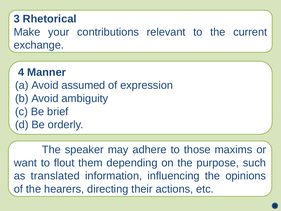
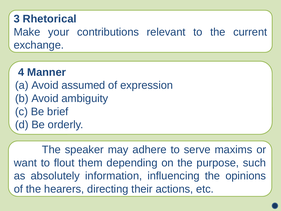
those: those -> serve (197, 150)
translated: translated -> absolutely (55, 176)
